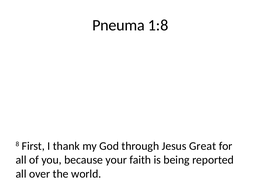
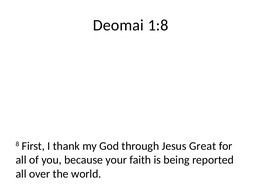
Pneuma: Pneuma -> Deomai (118, 25)
